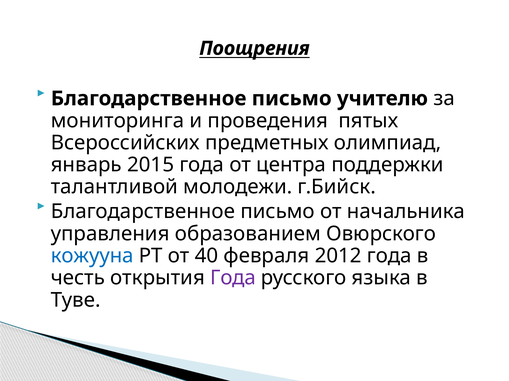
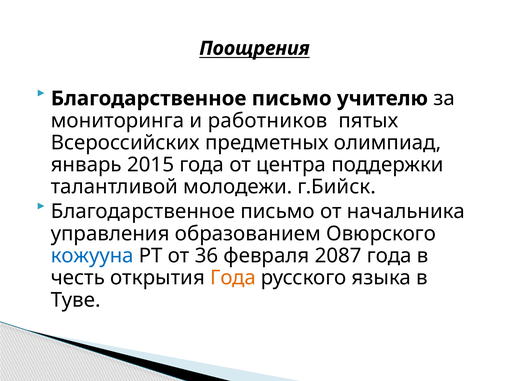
проведения: проведения -> работников (268, 121)
40: 40 -> 36 (207, 256)
2012: 2012 -> 2087 (338, 256)
Года colour: purple -> orange (233, 278)
